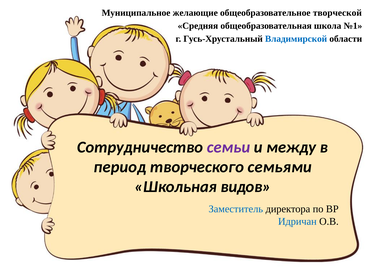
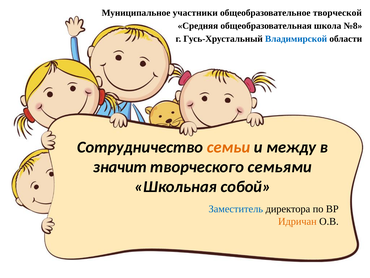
желающие: желающие -> участники (195, 13)
№1: №1 -> №8 (353, 26)
семьи colour: purple -> orange (229, 147)
период: период -> значит (120, 167)
видов: видов -> собой (246, 186)
Идричан colour: blue -> orange (297, 221)
